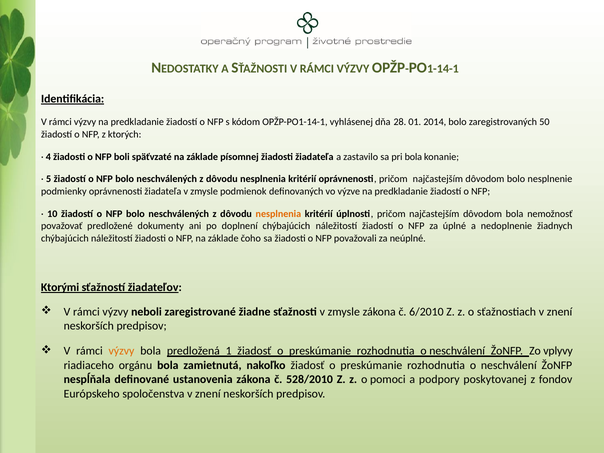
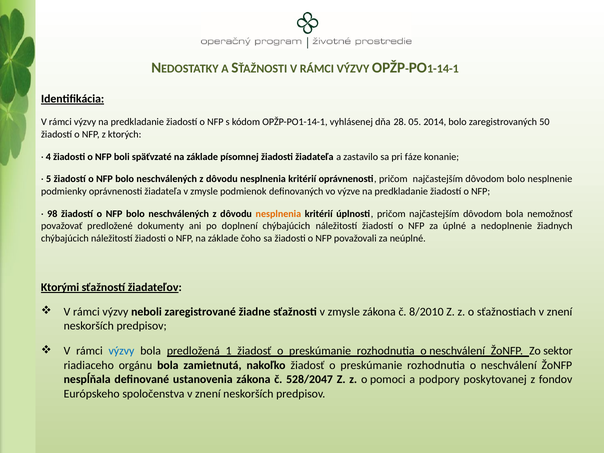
01: 01 -> 05 (415, 122)
pri bola: bola -> fáze (413, 157)
10: 10 -> 98 (52, 214)
6/2010: 6/2010 -> 8/2010 (426, 312)
výzvy colour: orange -> blue (121, 351)
vplyvy: vplyvy -> sektor (558, 351)
528/2010: 528/2010 -> 528/2047 (310, 380)
